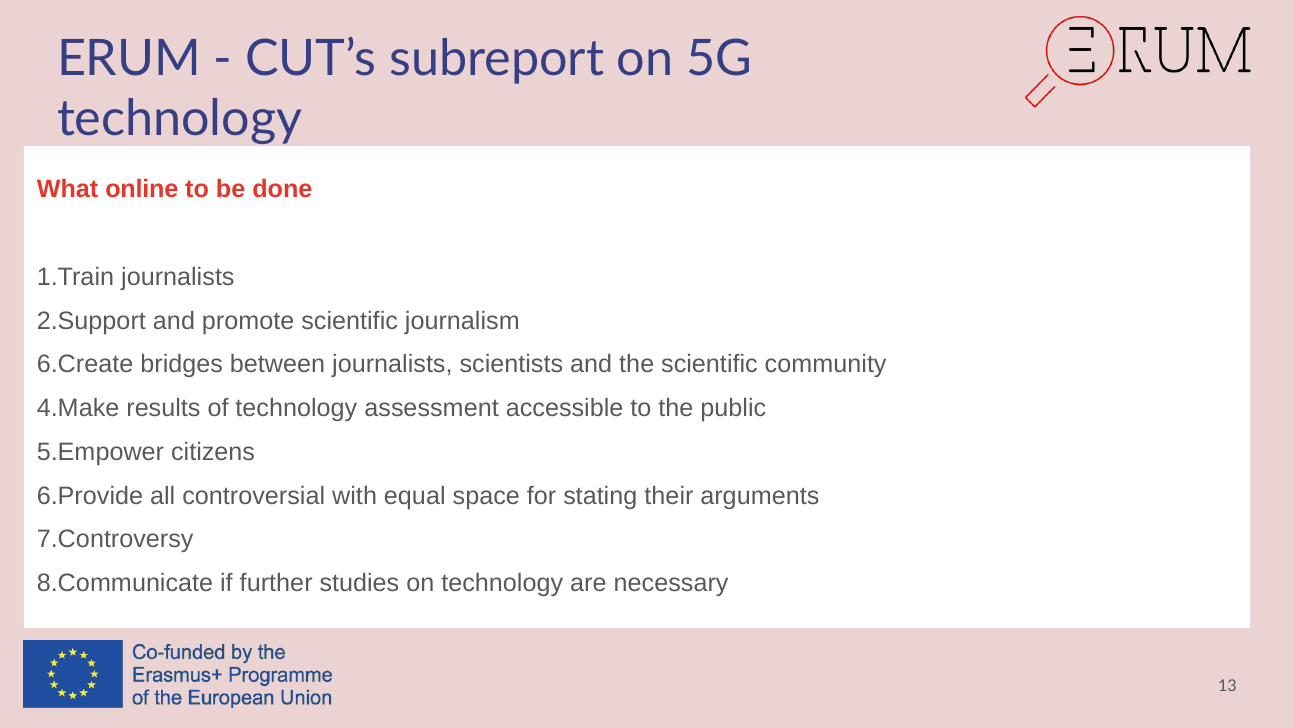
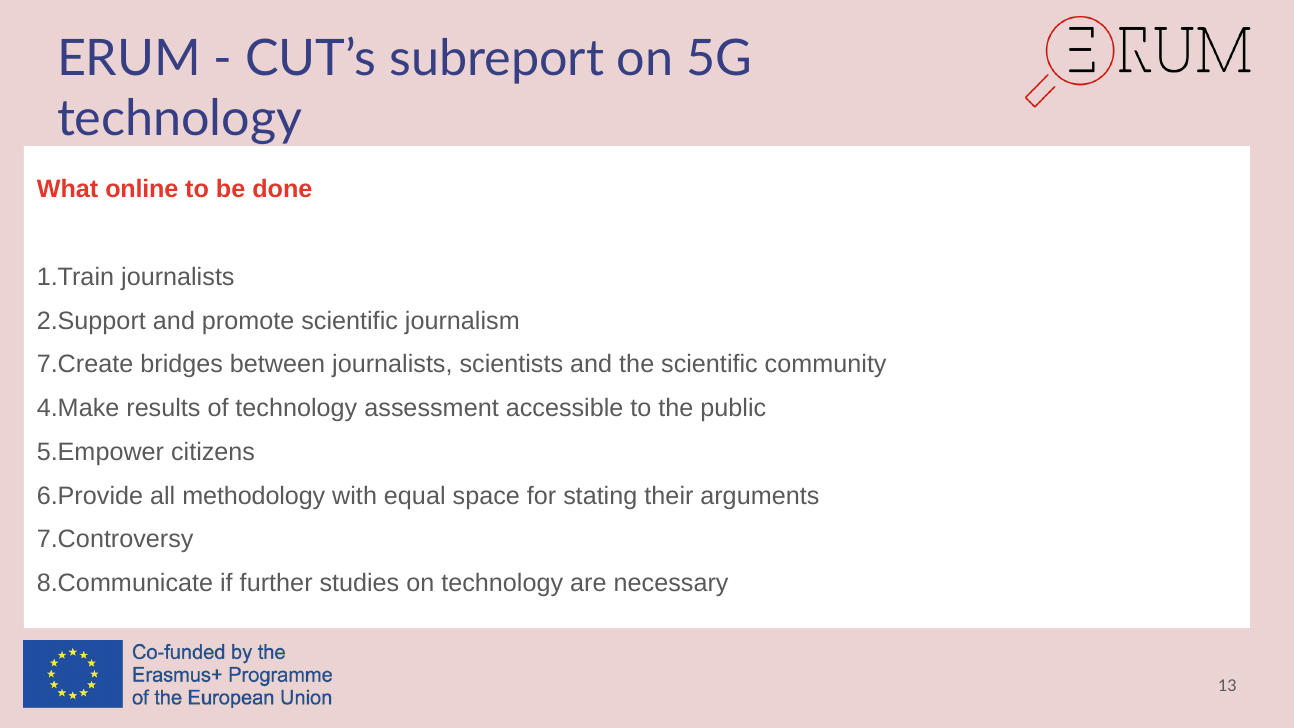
6.Create: 6.Create -> 7.Create (85, 365)
controversial: controversial -> methodology (254, 496)
